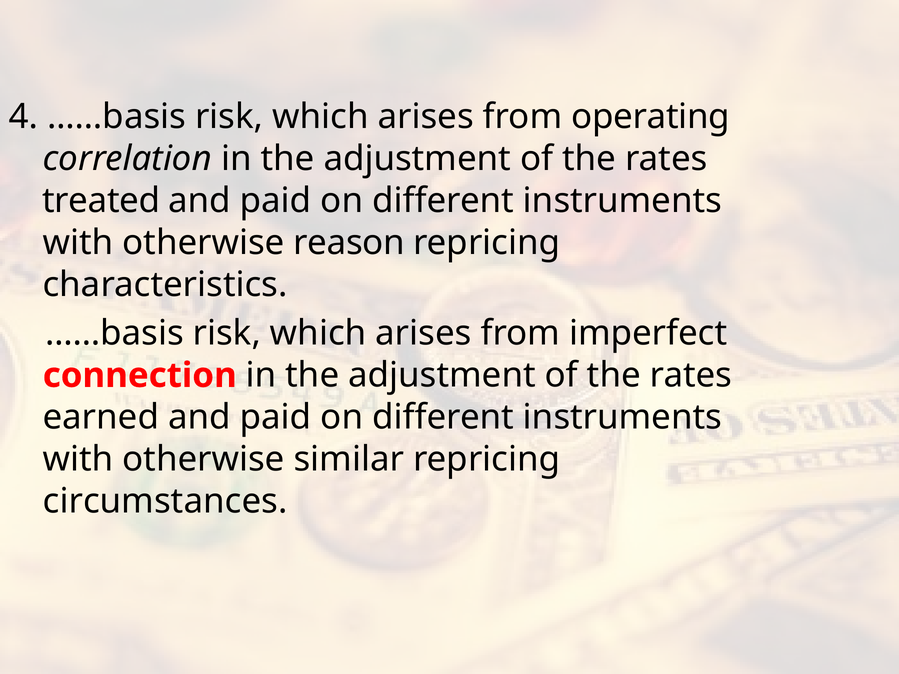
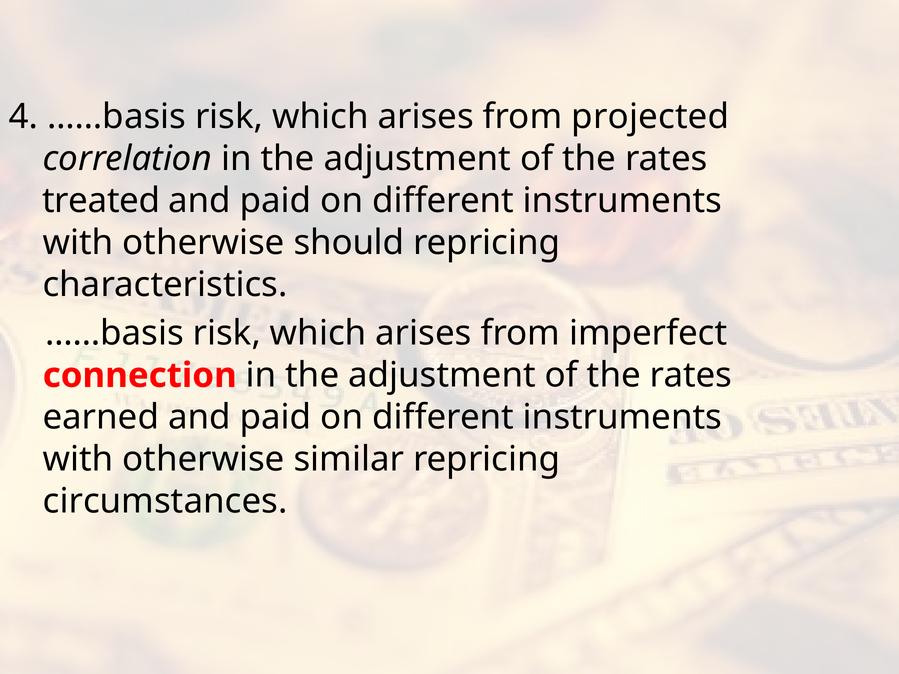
operating: operating -> projected (650, 117)
reason: reason -> should (349, 243)
